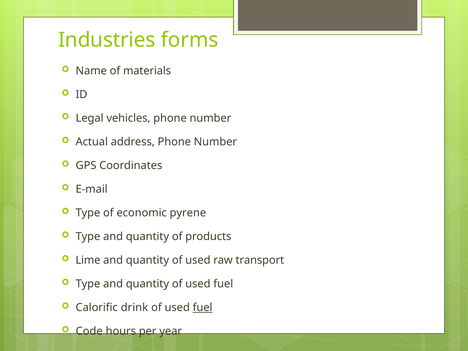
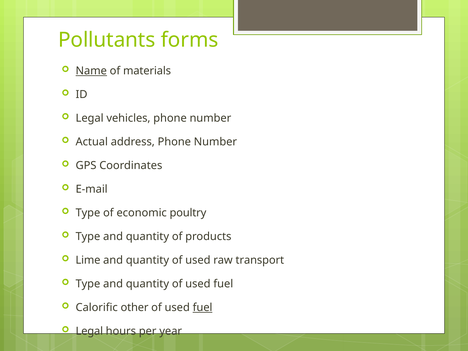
Industries: Industries -> Pollutants (107, 40)
Name underline: none -> present (91, 71)
pyrene: pyrene -> poultry (188, 213)
drink: drink -> other (135, 308)
Code: Code -> Legal (89, 331)
